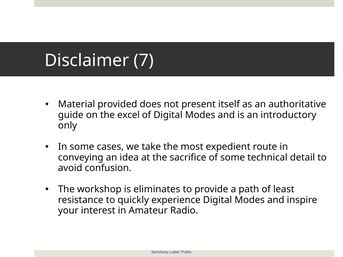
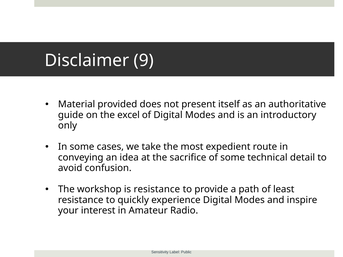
7: 7 -> 9 (144, 60)
is eliminates: eliminates -> resistance (157, 190)
